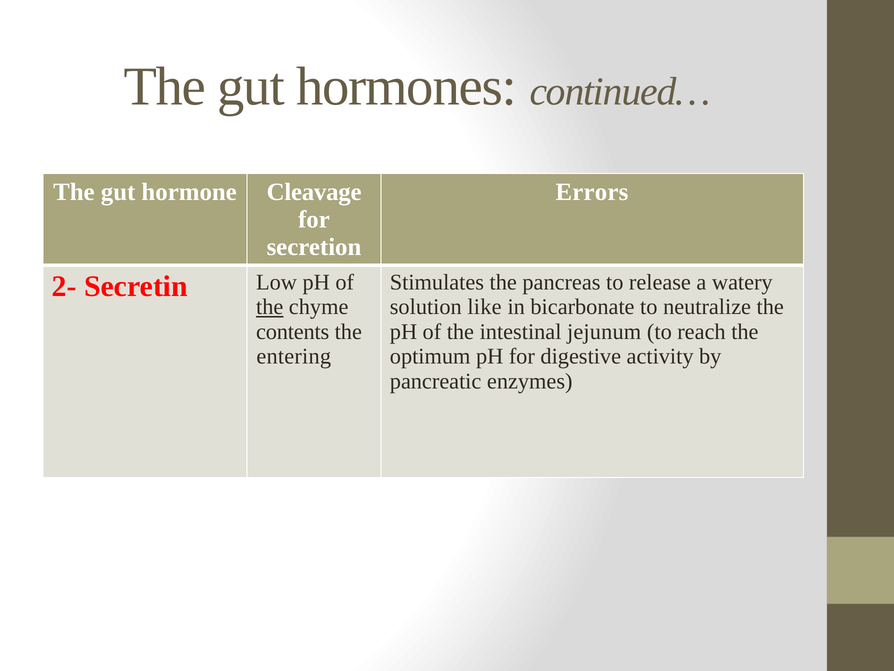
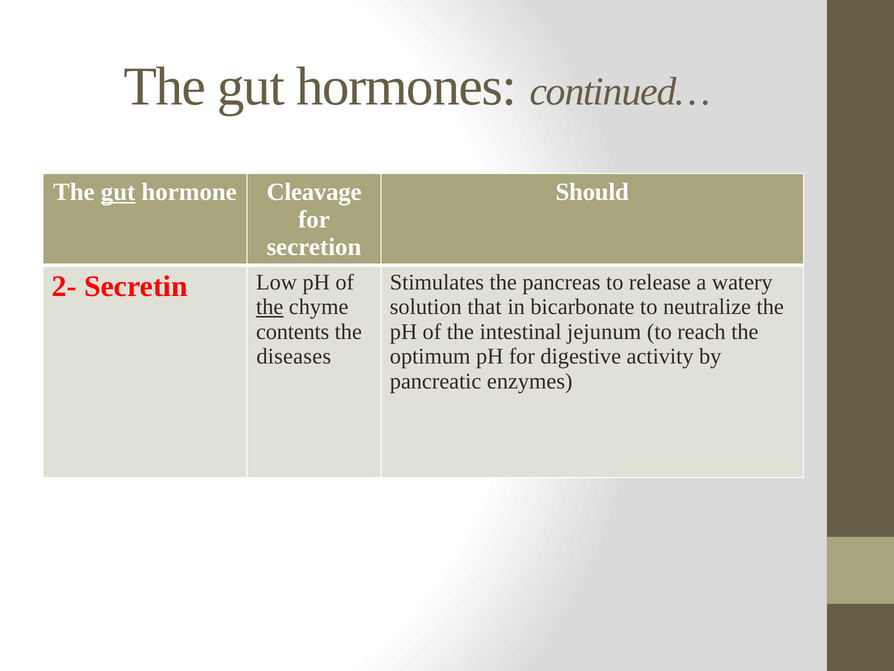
gut underline: none -> present (118, 192)
Errors: Errors -> Should (592, 192)
like: like -> that (485, 307)
entering: entering -> diseases (294, 356)
